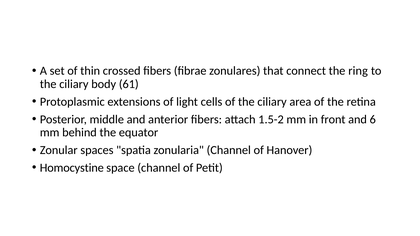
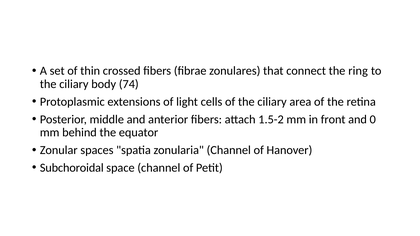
61: 61 -> 74 (129, 84)
6: 6 -> 0 (373, 119)
Homocystine: Homocystine -> Subchoroidal (72, 168)
